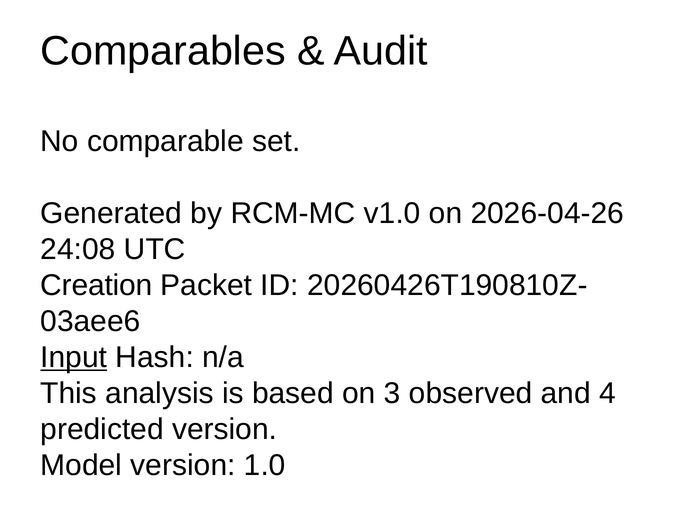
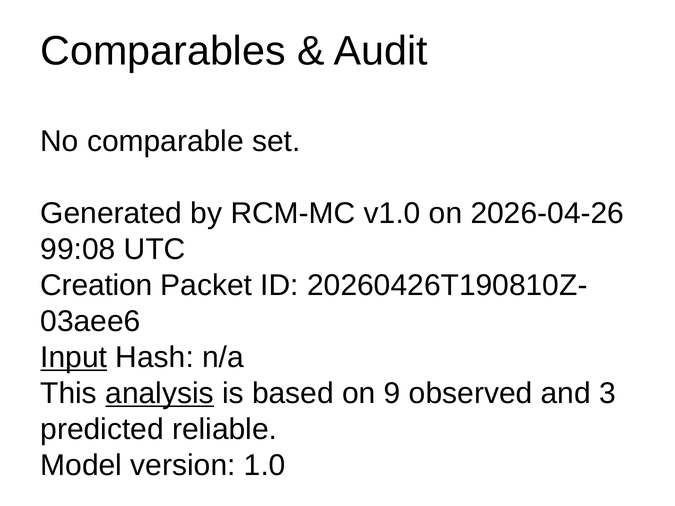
24:08: 24:08 -> 99:08 (78, 250)
analysis underline: none -> present (160, 394)
3: 3 -> 9 (392, 394)
4: 4 -> 3 (608, 394)
predicted version: version -> reliable (225, 430)
